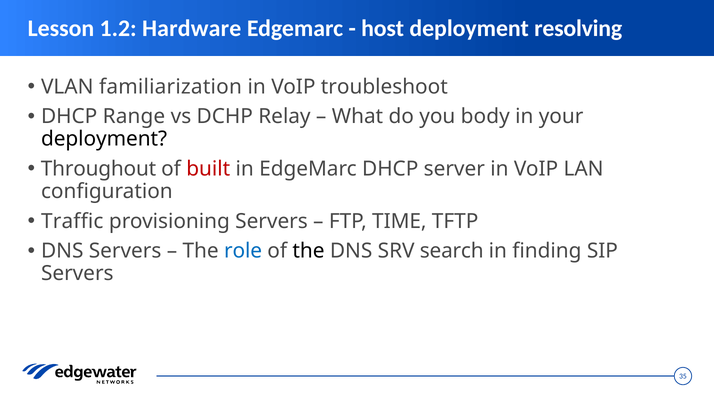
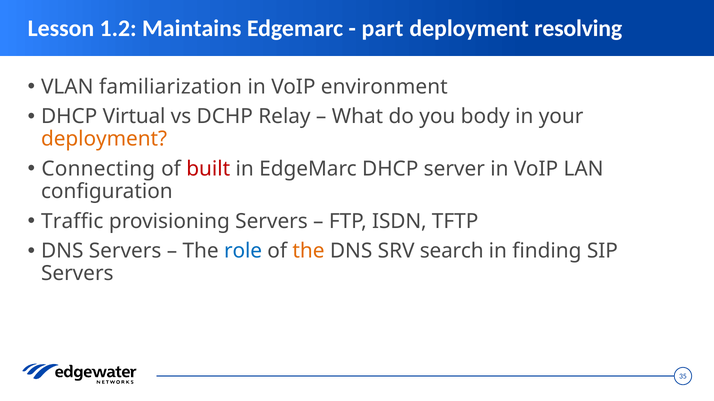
Hardware: Hardware -> Maintains (192, 28)
host: host -> part (382, 28)
troubleshoot: troubleshoot -> environment (384, 87)
Range: Range -> Virtual (134, 117)
deployment colour: black -> orange (104, 139)
Throughout: Throughout -> Connecting (98, 169)
TIME: TIME -> ISDN (399, 222)
the colour: black -> orange (308, 252)
